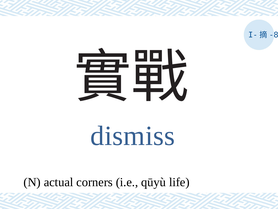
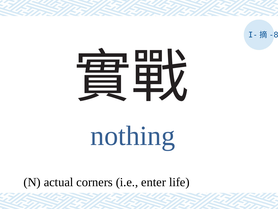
dismiss: dismiss -> nothing (133, 135)
qūyù: qūyù -> enter (154, 182)
